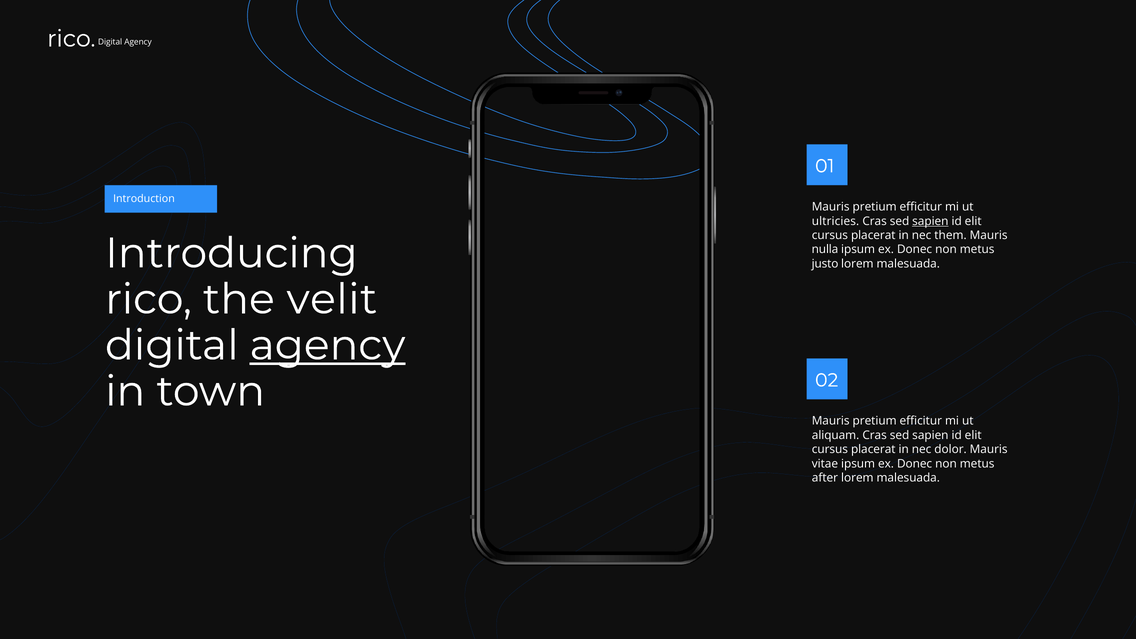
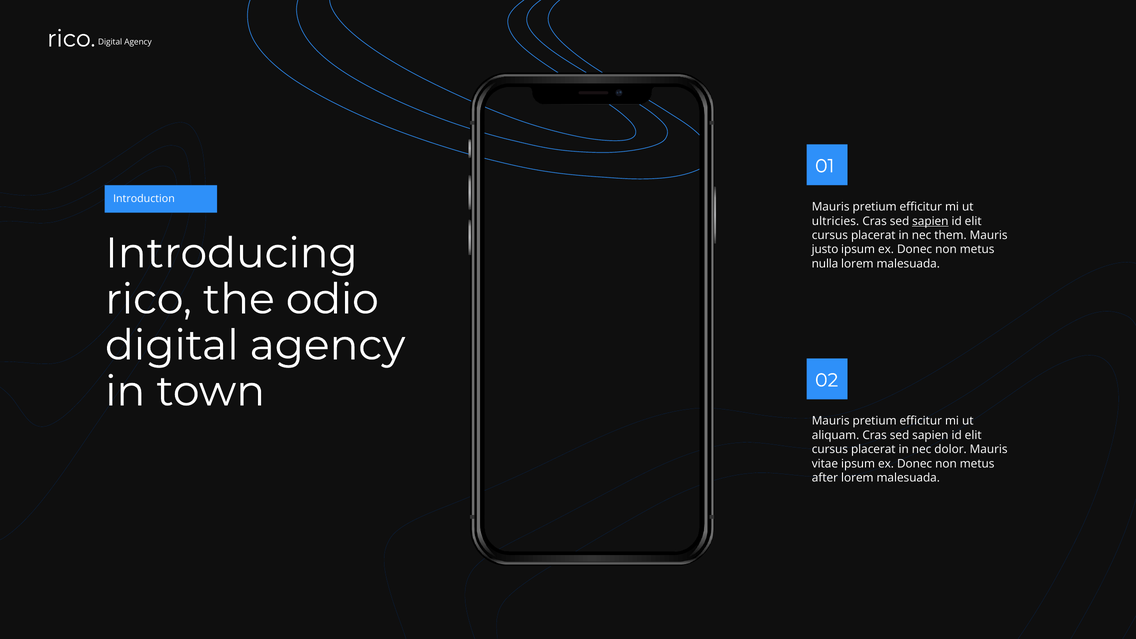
nulla: nulla -> justo (825, 250)
justo: justo -> nulla (825, 264)
velit: velit -> odio (332, 299)
agency underline: present -> none (327, 345)
